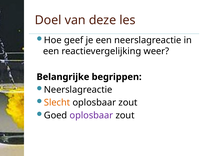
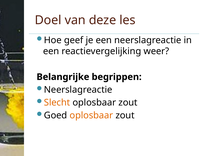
oplosbaar colour: purple -> orange (91, 115)
